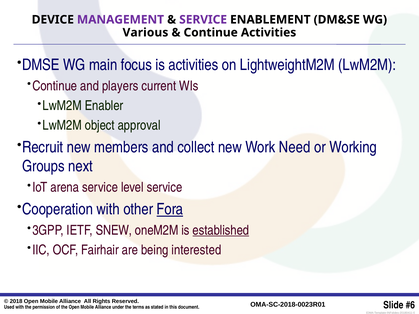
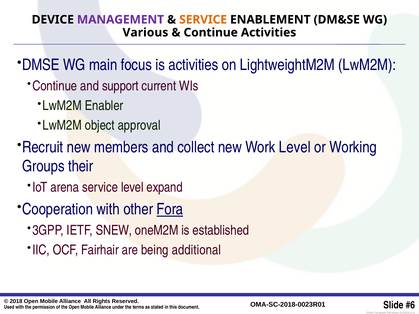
SERVICE colour: purple -> orange (203, 20)
players: players -> support (120, 86)
Work Need: Need -> Level (295, 147)
next: next -> their (81, 167)
level service: service -> expand (165, 188)
established underline: present -> none (221, 230)
interested: interested -> additional (196, 250)
